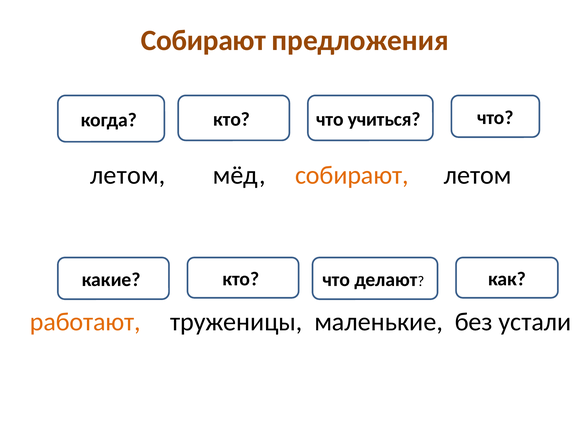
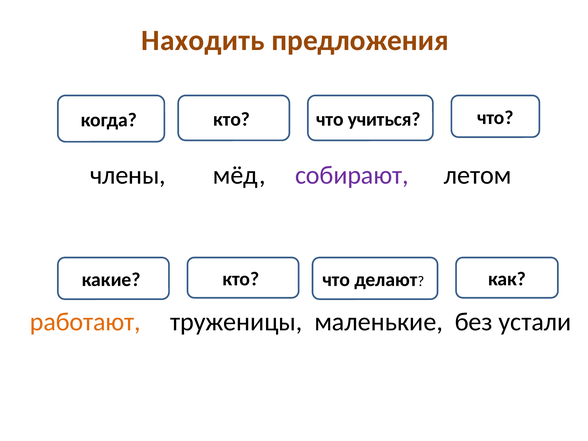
Собирают: Собирают -> Находить (203, 41)
летом: летом -> члены (128, 175)
собирают colour: orange -> purple (352, 175)
